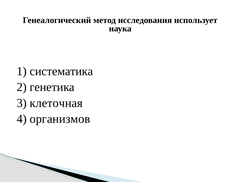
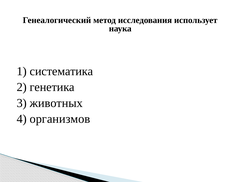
клеточная: клеточная -> животных (56, 103)
